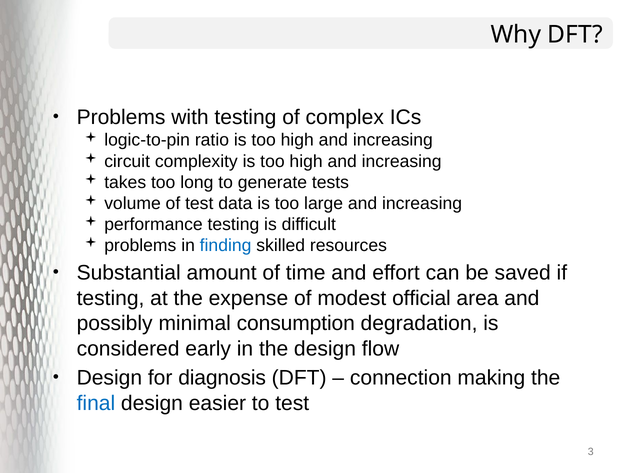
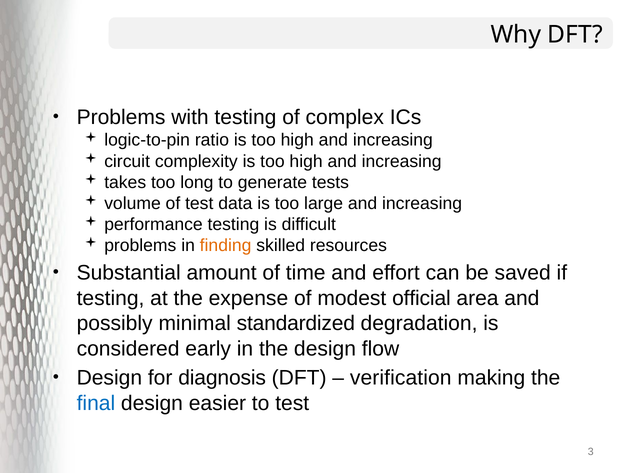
finding colour: blue -> orange (226, 245)
consumption: consumption -> standardized (296, 324)
connection: connection -> verification (401, 378)
